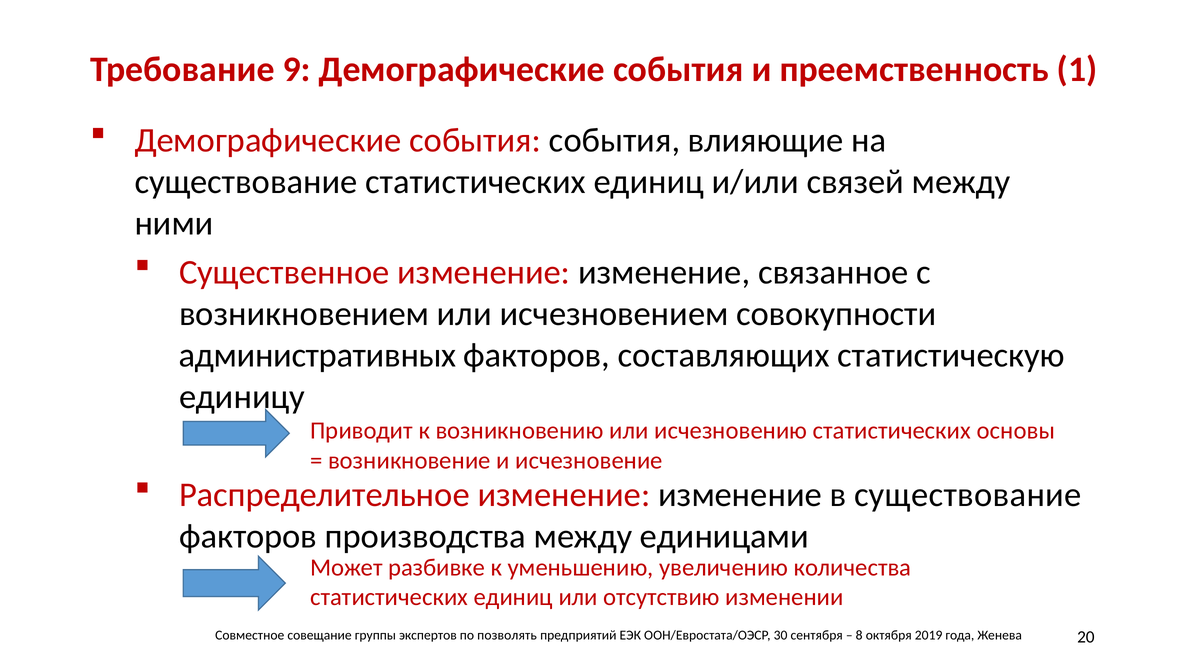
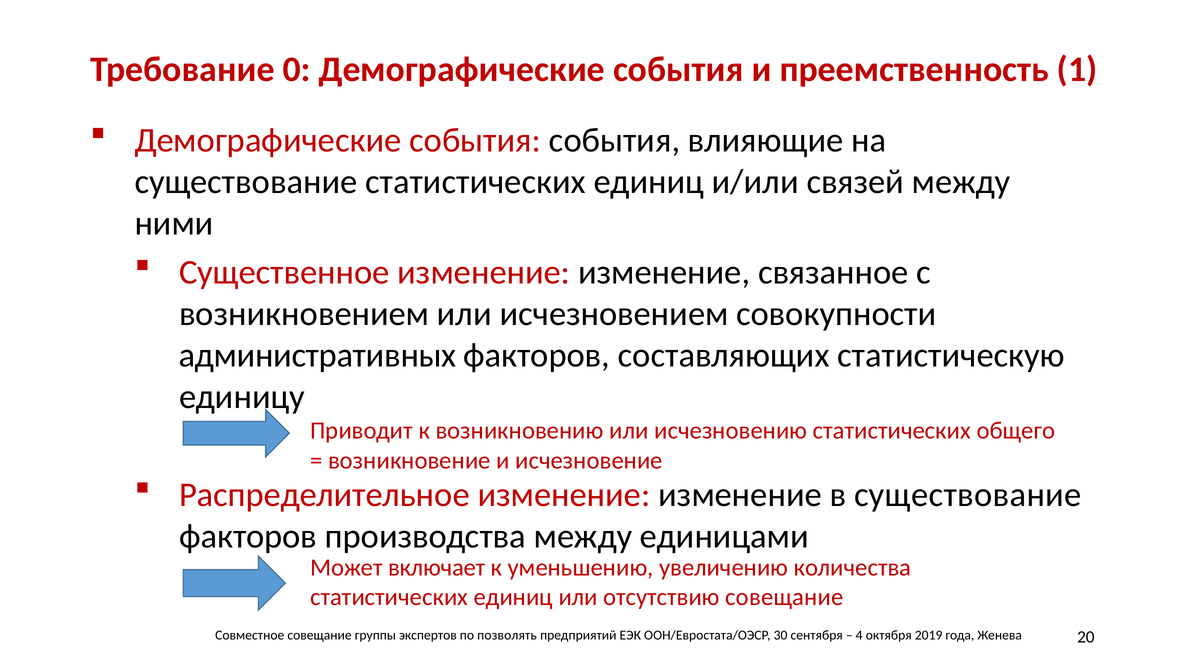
9: 9 -> 0 (297, 69)
основы: основы -> общего (1016, 430)
разбивке: разбивке -> включает (437, 567)
отсутствию изменении: изменении -> совещание (784, 597)
8: 8 -> 4 (859, 635)
